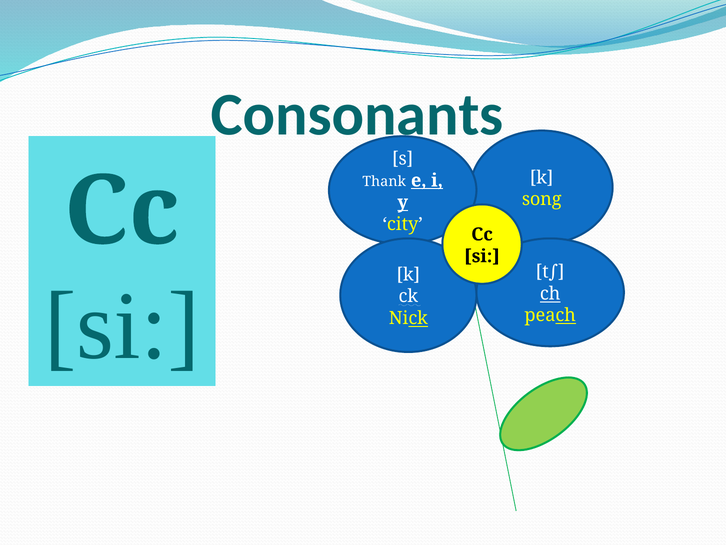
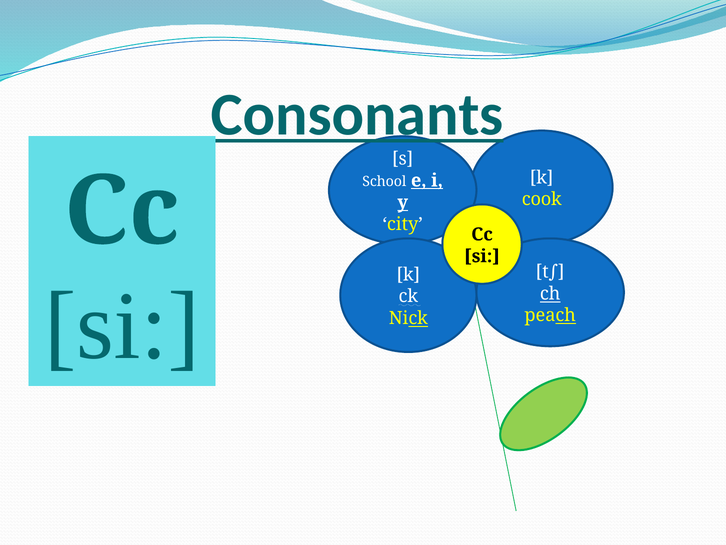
Consonants underline: none -> present (357, 115)
Thank: Thank -> School (384, 182)
song: song -> cook (542, 199)
